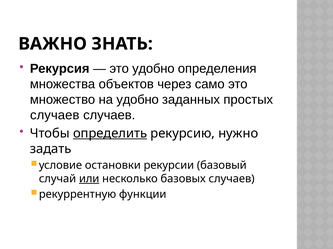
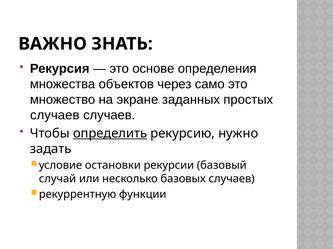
это удобно: удобно -> основе (153, 69)
на удобно: удобно -> экране (137, 100)
или underline: present -> none (89, 179)
